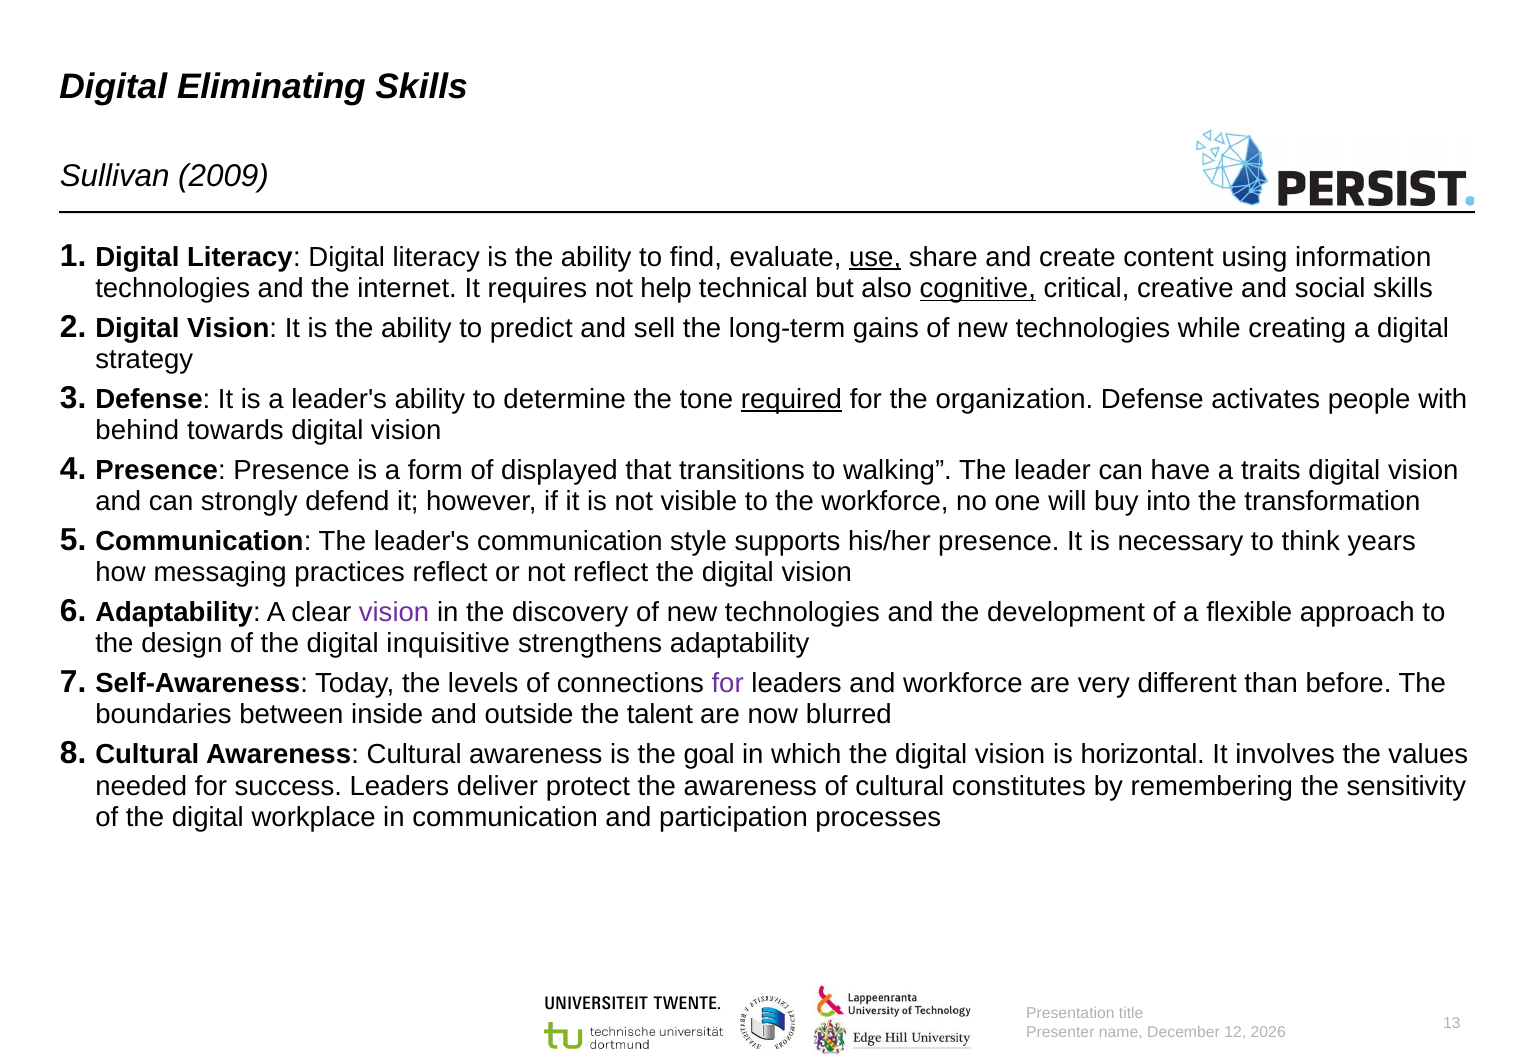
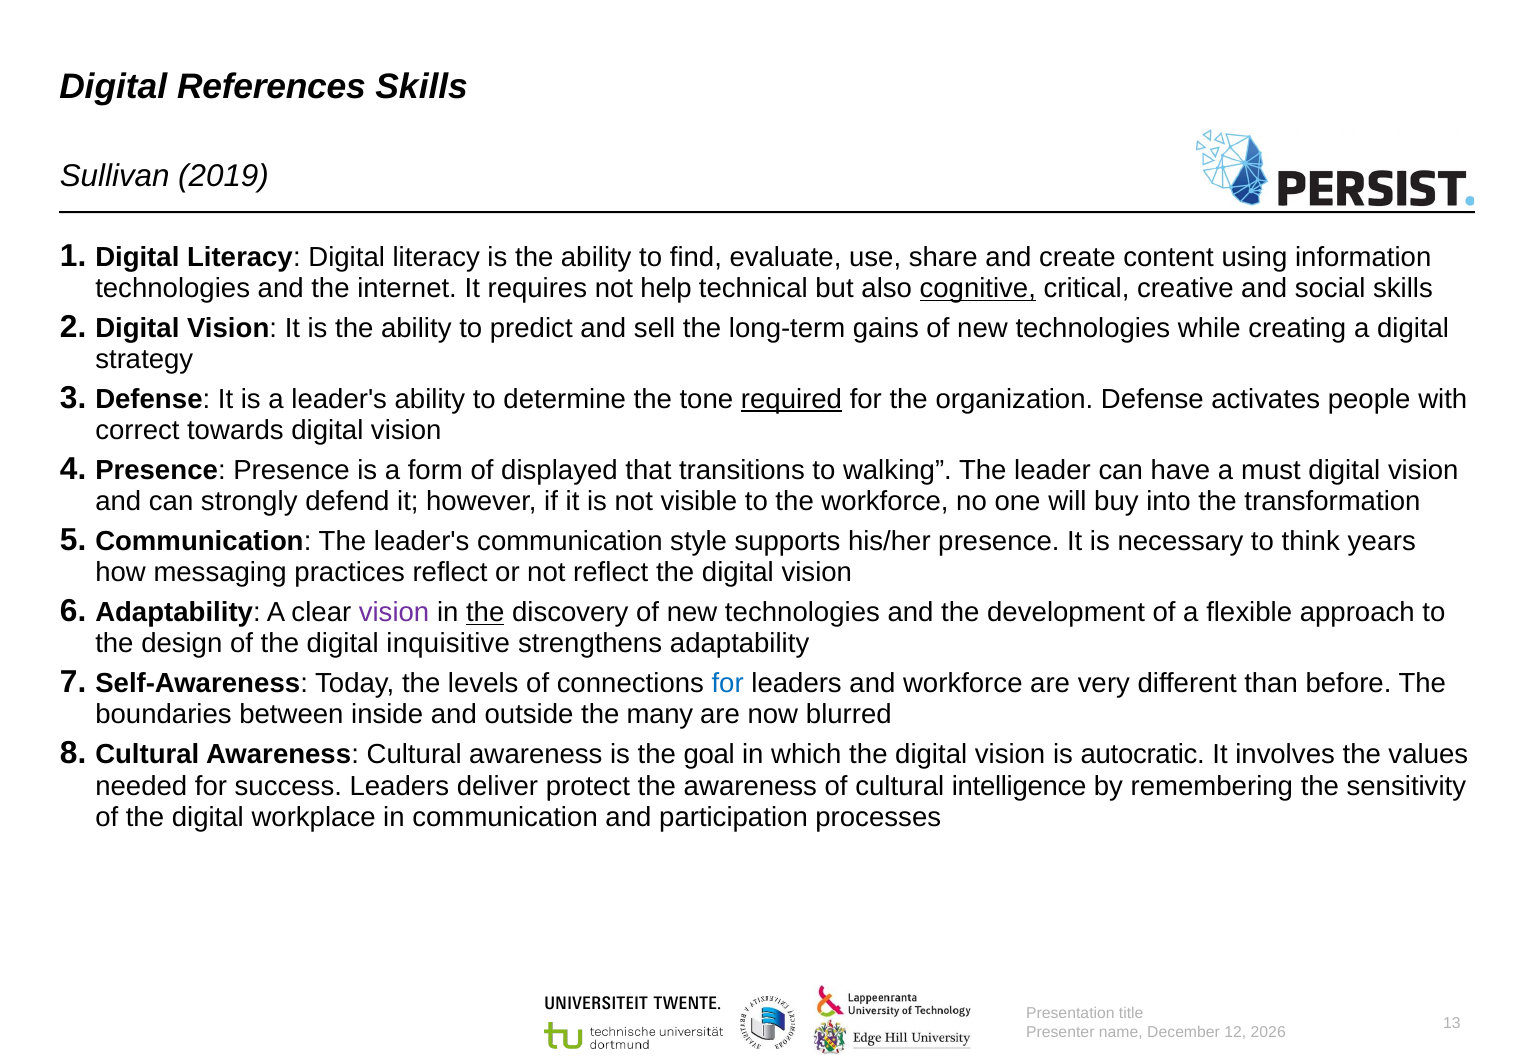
Eliminating: Eliminating -> References (271, 87)
2009: 2009 -> 2019 (224, 176)
use underline: present -> none (875, 257)
behind: behind -> correct (137, 431)
traits: traits -> must (1271, 470)
the underline: none -> present (485, 612)
for colour: purple -> blue (728, 684)
talent: talent -> many (660, 715)
horizontal: horizontal -> autocratic (1143, 755)
constitutes: constitutes -> intelligence (1019, 786)
